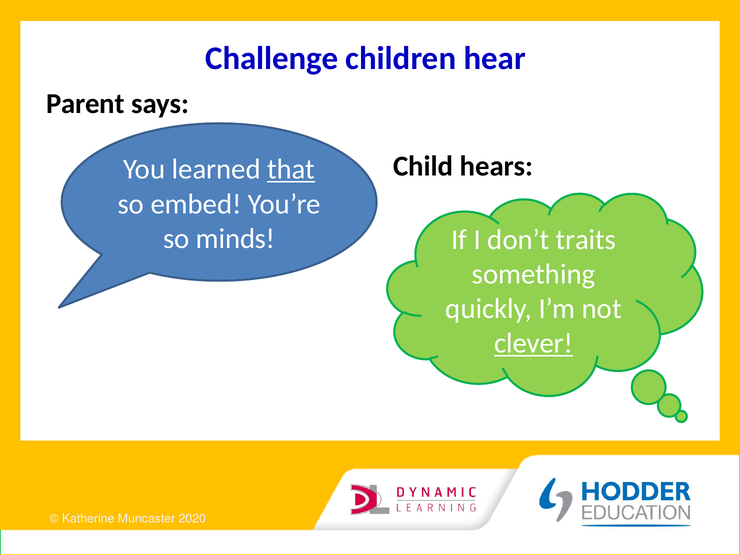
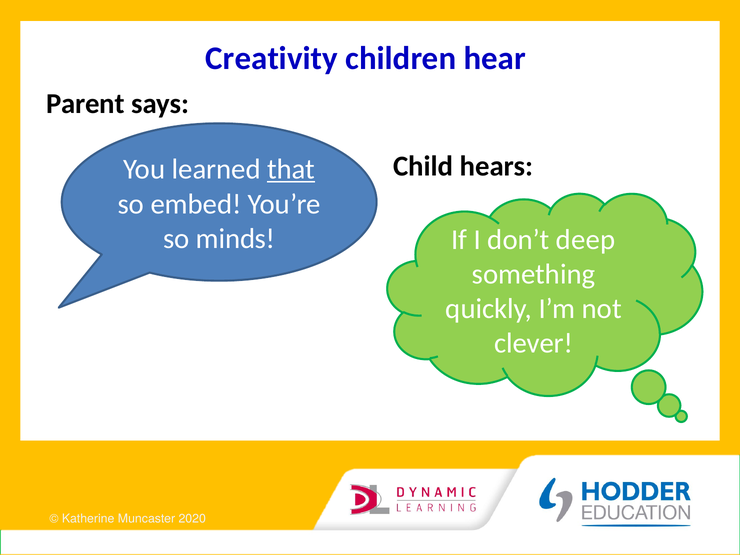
Challenge: Challenge -> Creativity (272, 58)
traits: traits -> deep (586, 240)
clever underline: present -> none (534, 343)
